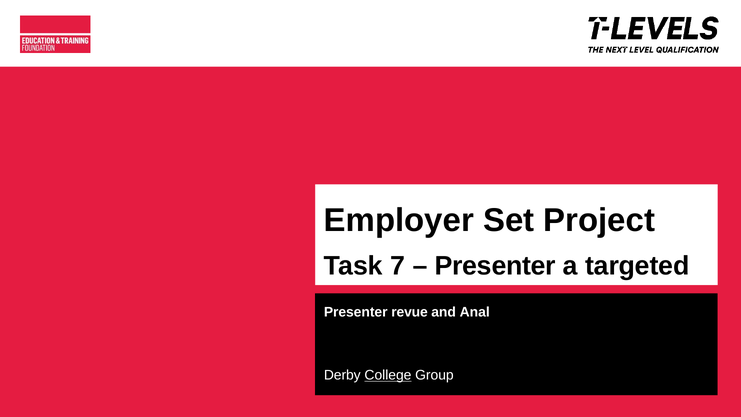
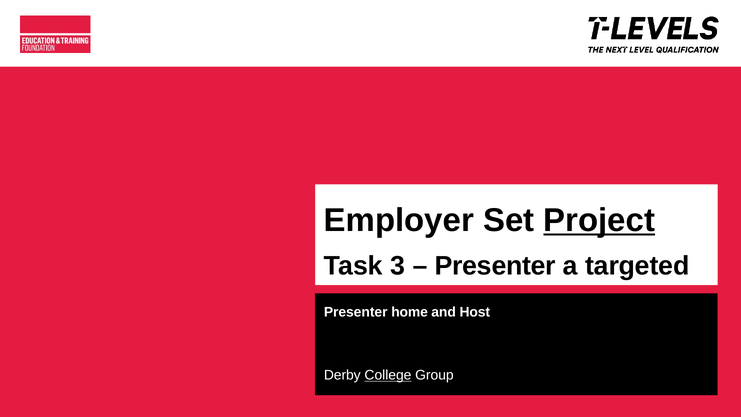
Project underline: none -> present (599, 220)
7: 7 -> 3 (398, 266)
revue: revue -> home (410, 312)
Anal: Anal -> Host (475, 312)
